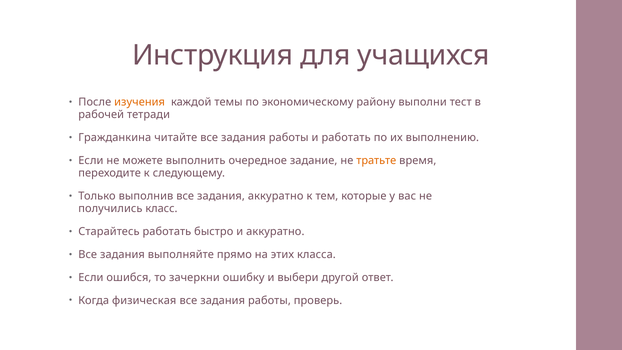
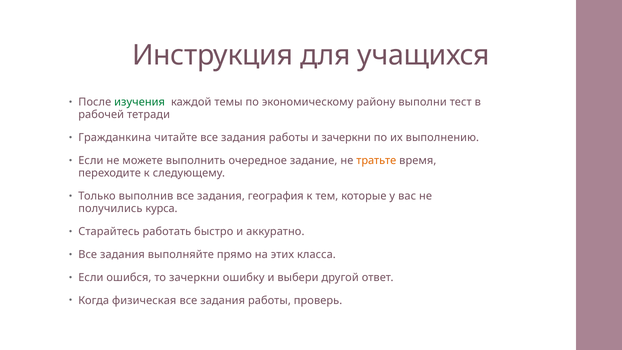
изучения colour: orange -> green (140, 102)
и работать: работать -> зачеркни (346, 138)
задания аккуратно: аккуратно -> география (276, 196)
класс: класс -> курса (161, 209)
